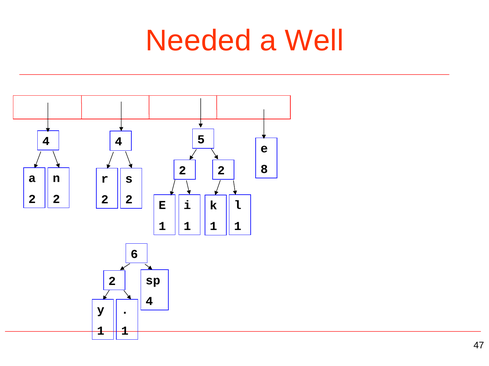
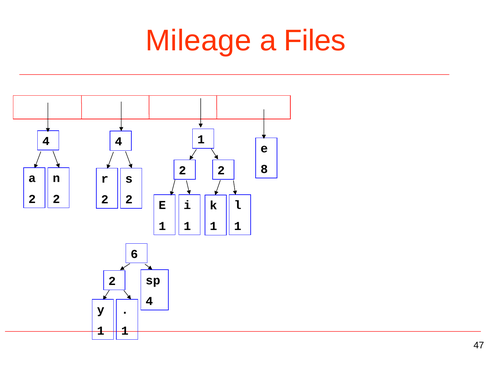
Needed: Needed -> Mileage (198, 41)
Well: Well -> Files (315, 41)
4 5: 5 -> 1 (201, 140)
